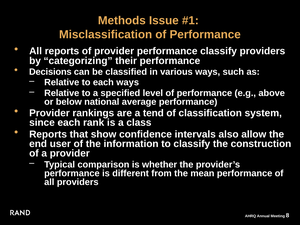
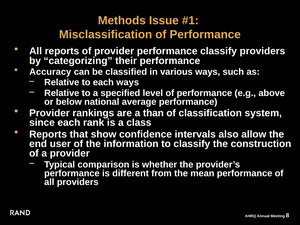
Decisions: Decisions -> Accuracy (50, 72)
tend: tend -> than (153, 113)
